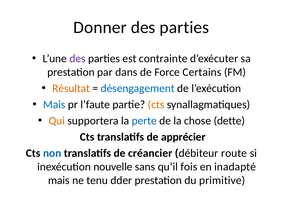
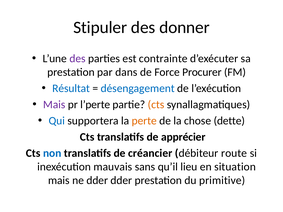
Donner: Donner -> Stipuler (100, 27)
parties: parties -> donner (184, 27)
Certains: Certains -> Procurer (202, 72)
Résultat colour: orange -> blue (71, 88)
Mais colour: blue -> purple (54, 105)
l’faute: l’faute -> l’perte (95, 105)
Qui colour: orange -> blue (57, 121)
perte colour: blue -> orange (144, 121)
nouvelle: nouvelle -> mauvais (113, 167)
fois: fois -> lieu (189, 167)
inadapté: inadapté -> situation (235, 167)
ne tenu: tenu -> dder (97, 181)
